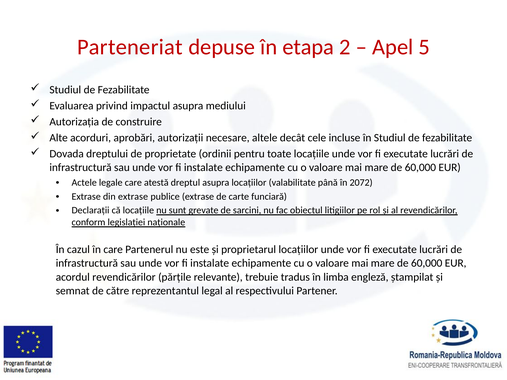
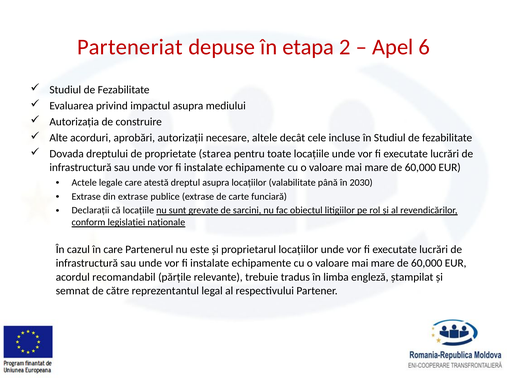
5: 5 -> 6 (424, 47)
ordinii: ordinii -> starea (215, 154)
2072: 2072 -> 2030 (361, 183)
acordul revendicărilor: revendicărilor -> recomandabil (124, 277)
